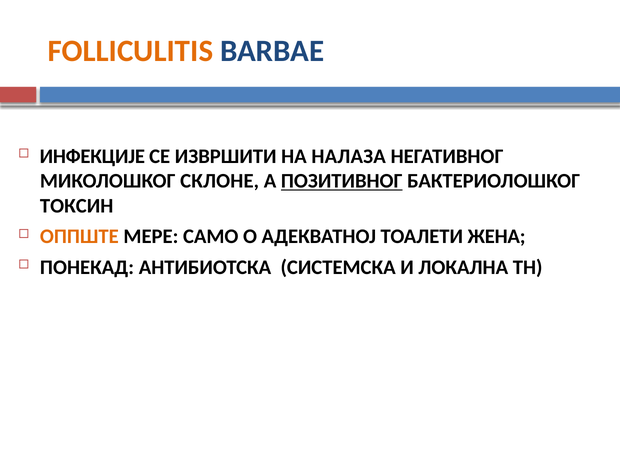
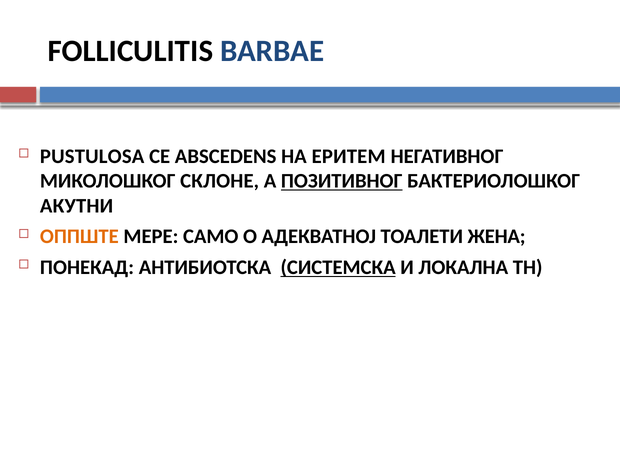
FOLLICULITIS colour: orange -> black (130, 51)
ИНФЕКЦИЈЕ: ИНФЕКЦИЈЕ -> PUSTULOSA (92, 156)
ИЗВРШИТИ: ИЗВРШИТИ -> ABSCEDENS (226, 156)
НАЛАЗА: НАЛАЗА -> ЕРИТЕМ (349, 156)
ТОКСИН: ТОКСИН -> АКУТНИ (77, 206)
СИСТЕМСКА underline: none -> present (338, 267)
